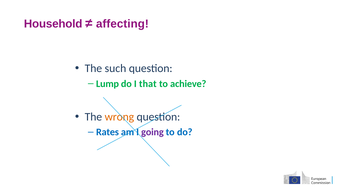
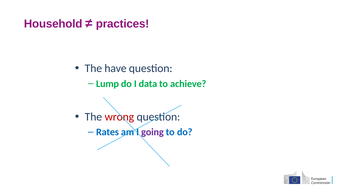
affecting: affecting -> practices (122, 24)
such: such -> have (116, 68)
that: that -> data (148, 84)
wrong colour: orange -> red (119, 117)
